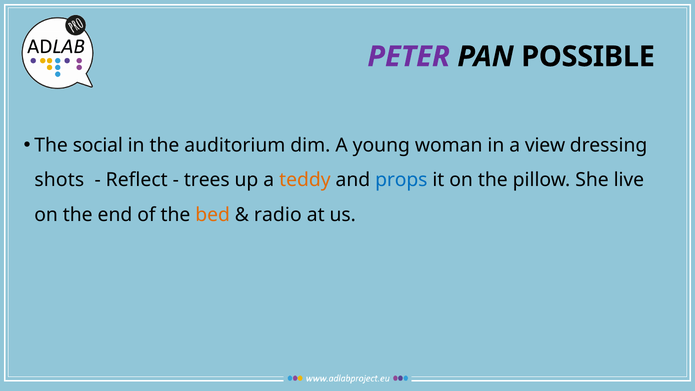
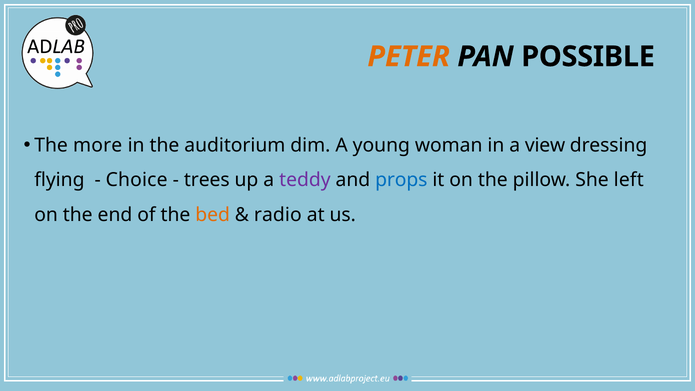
PETER colour: purple -> orange (409, 57)
social: social -> more (98, 145)
shots: shots -> flying (59, 180)
Reflect: Reflect -> Choice (137, 180)
teddy colour: orange -> purple (305, 180)
live: live -> left (629, 180)
